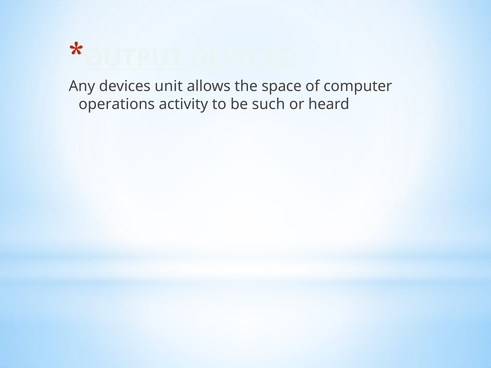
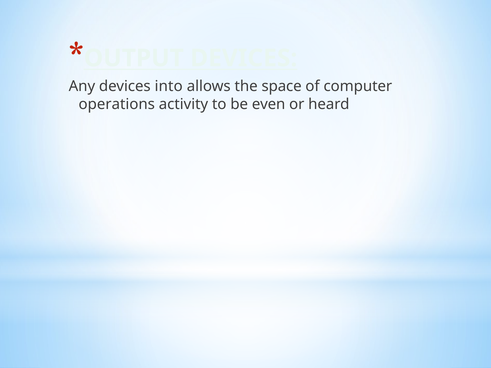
unit: unit -> into (169, 86)
such: such -> even (269, 104)
